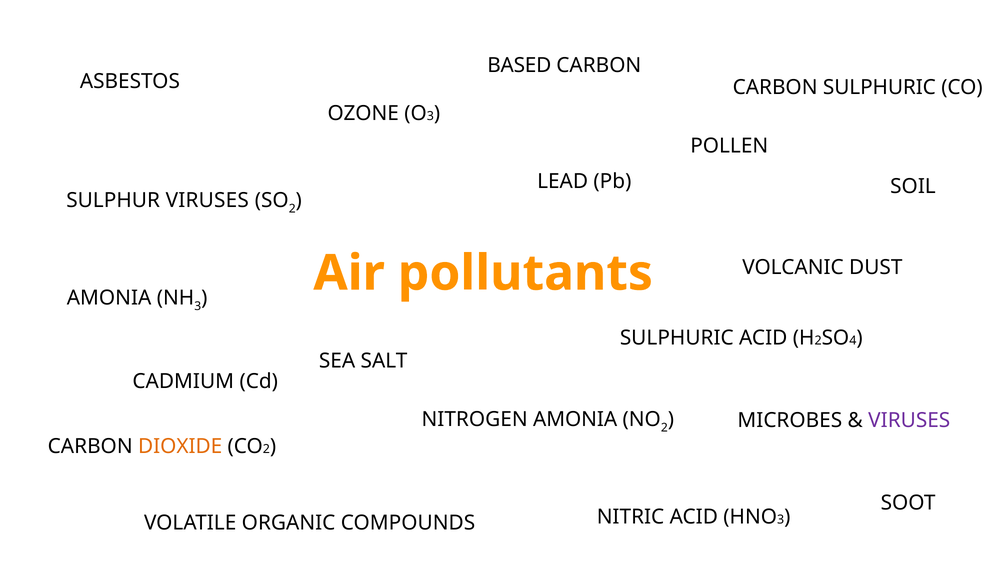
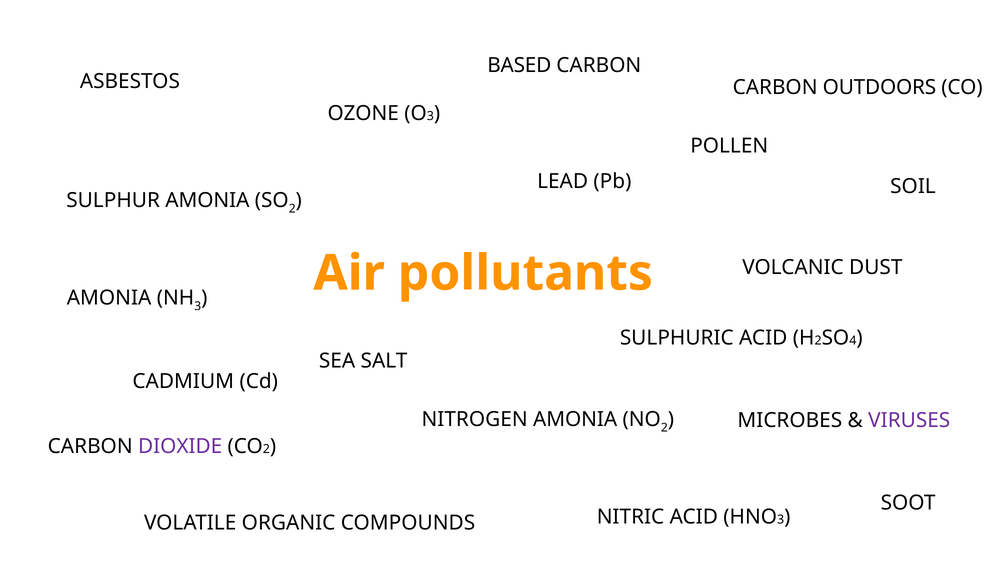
CARBON SULPHURIC: SULPHURIC -> OUTDOORS (879, 87)
SULPHUR VIRUSES: VIRUSES -> AMONIA (207, 200)
DIOXIDE colour: orange -> purple (180, 446)
